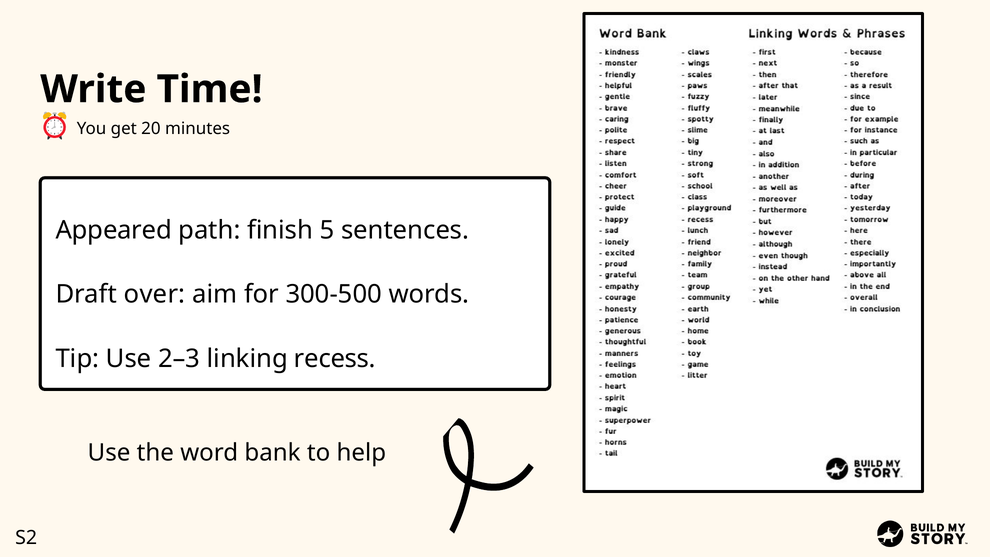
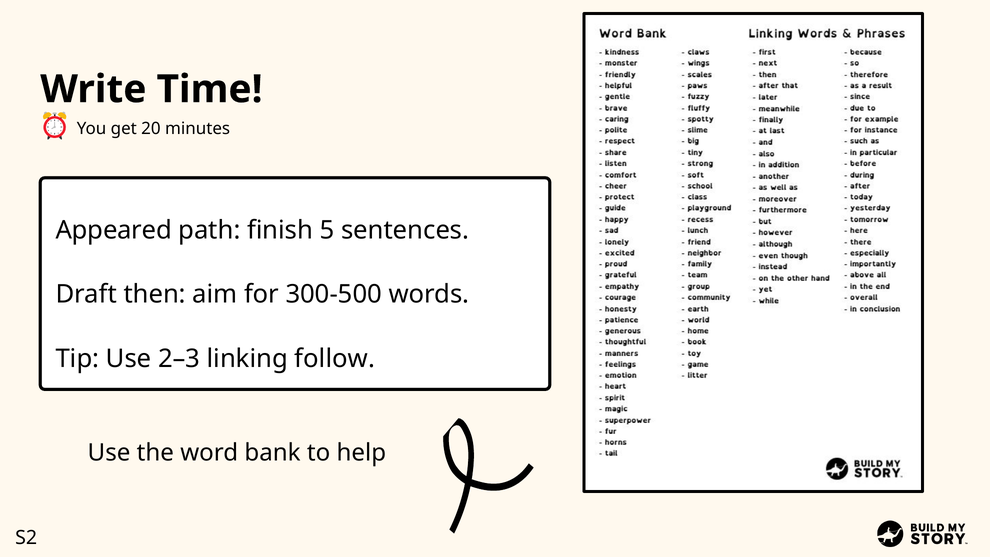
over: over -> then (155, 294)
recess: recess -> follow (335, 359)
